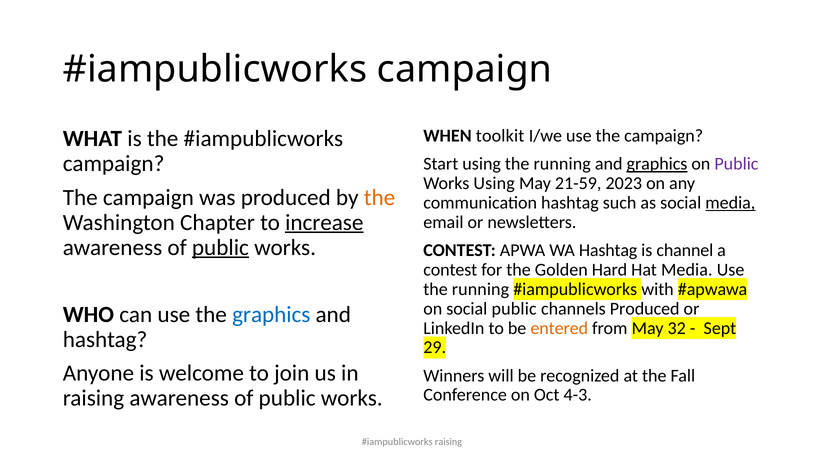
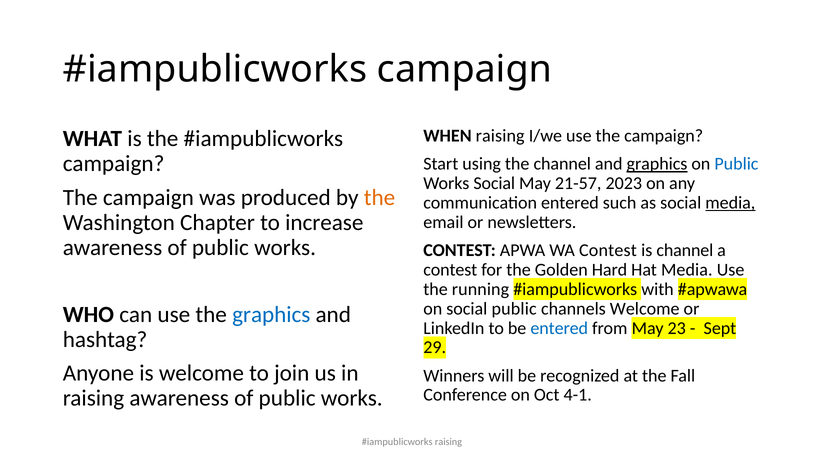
WHEN toolkit: toolkit -> raising (500, 136)
using the running: running -> channel (562, 164)
Public colour: purple -> blue (736, 164)
Works Using: Using -> Social (494, 184)
21-59: 21-59 -> 21-57 (578, 184)
communication hashtag: hashtag -> entered (570, 203)
increase underline: present -> none (324, 223)
public underline: present -> none (220, 248)
WA Hashtag: Hashtag -> Contest (608, 251)
channels Produced: Produced -> Welcome (645, 309)
entered colour: orange -> blue (559, 328)
32: 32 -> 23 (677, 328)
4-3: 4-3 -> 4-1 (578, 395)
